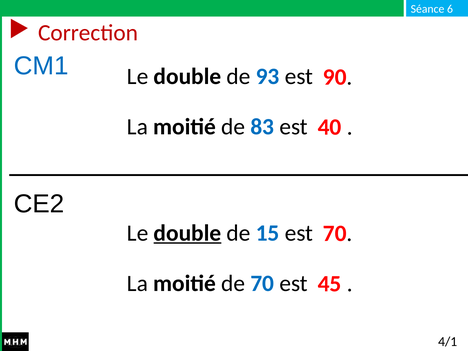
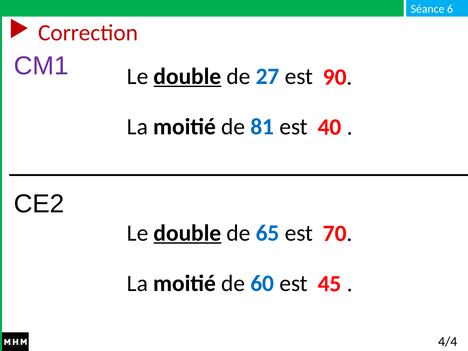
CM1 colour: blue -> purple (41, 66)
double underline: none -> present (187, 76)
93: 93 -> 27 (268, 76)
83: 83 -> 81 (262, 127)
15: 15 -> 65 (268, 233)
de 70: 70 -> 60 (262, 284)
4/1: 4/1 -> 4/4 (448, 342)
